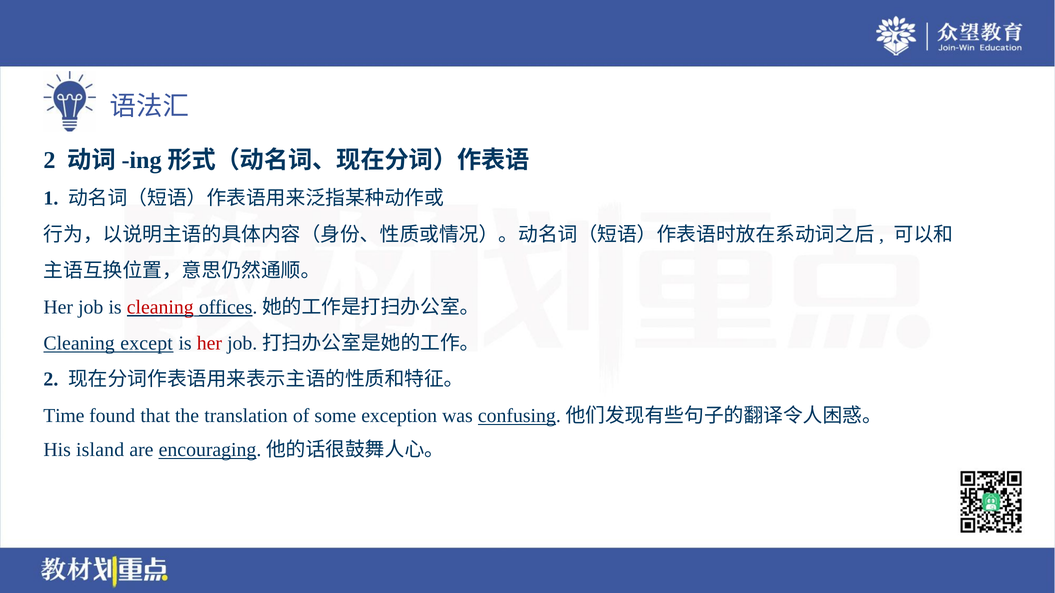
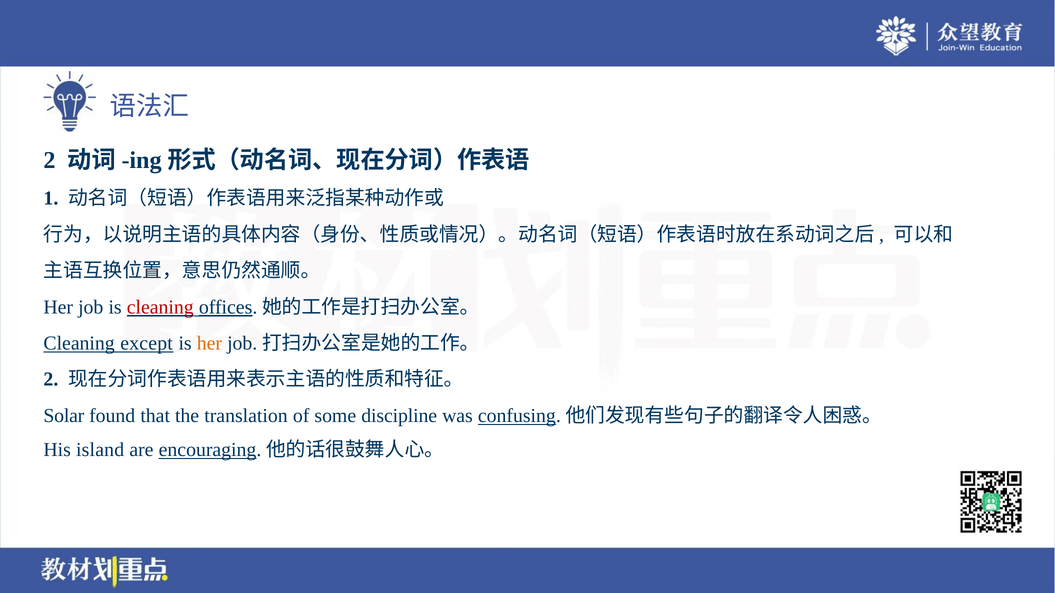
her colour: red -> orange (209, 343)
Time: Time -> Solar (64, 416)
exception: exception -> discipline (399, 416)
